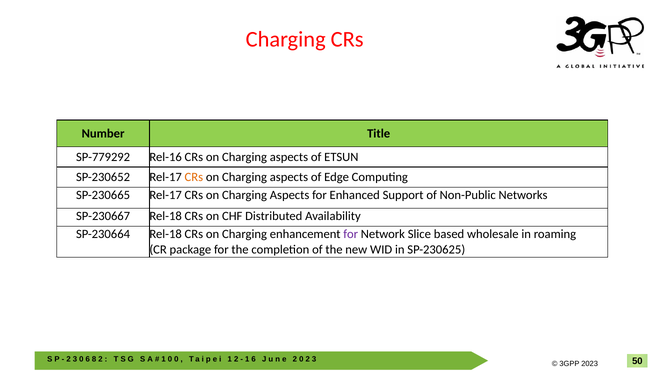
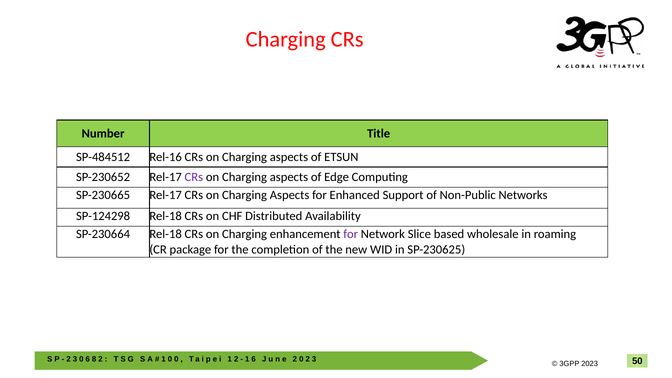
SP-779292: SP-779292 -> SP-484512 (103, 157)
CRs colour: orange -> purple (194, 177)
SP-230667: SP-230667 -> SP-124298 (103, 216)
